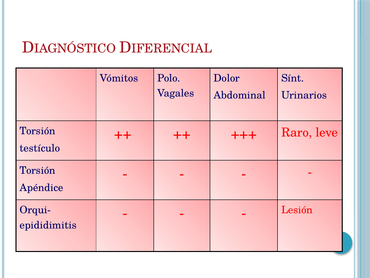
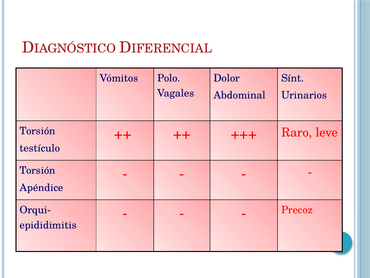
Lesión: Lesión -> Precoz (297, 210)
